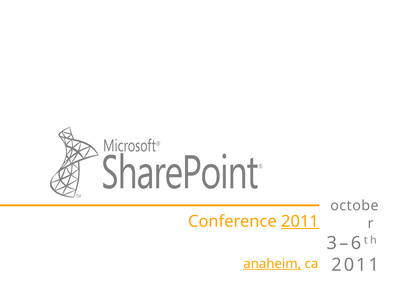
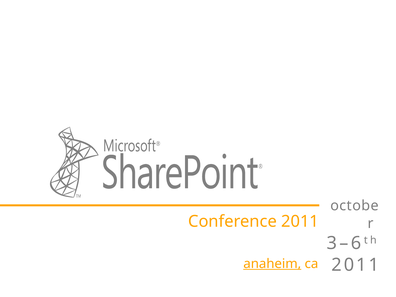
2011 underline: present -> none (300, 221)
